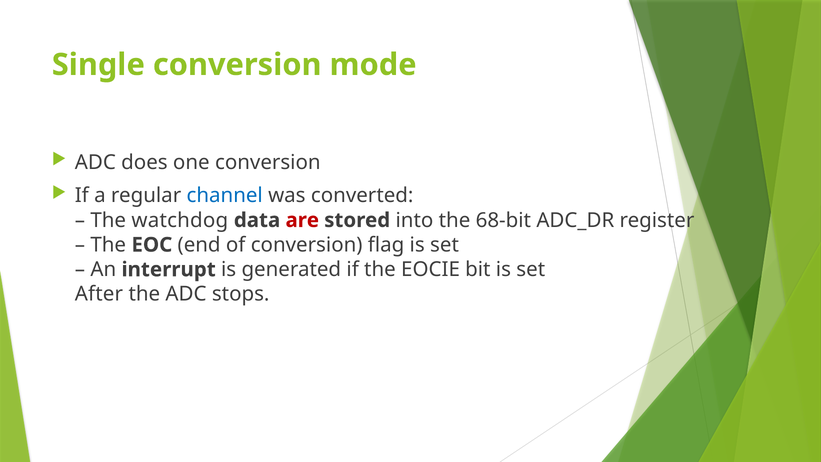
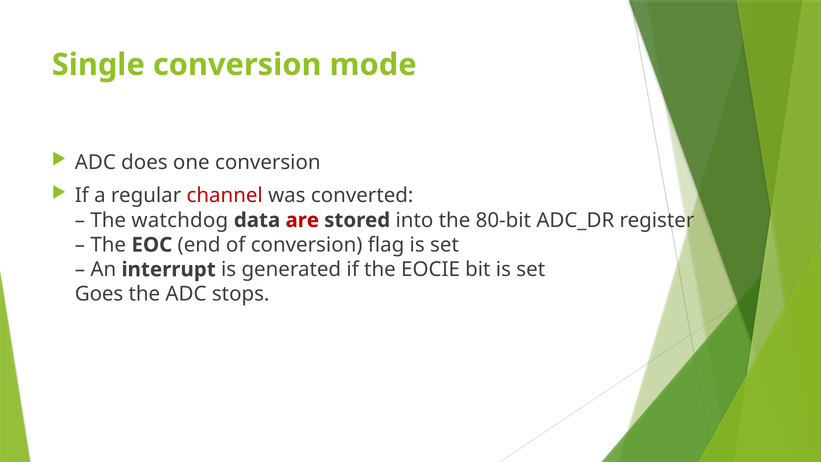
channel colour: blue -> red (225, 196)
68-bit: 68-bit -> 80-bit (503, 220)
After: After -> Goes (99, 294)
